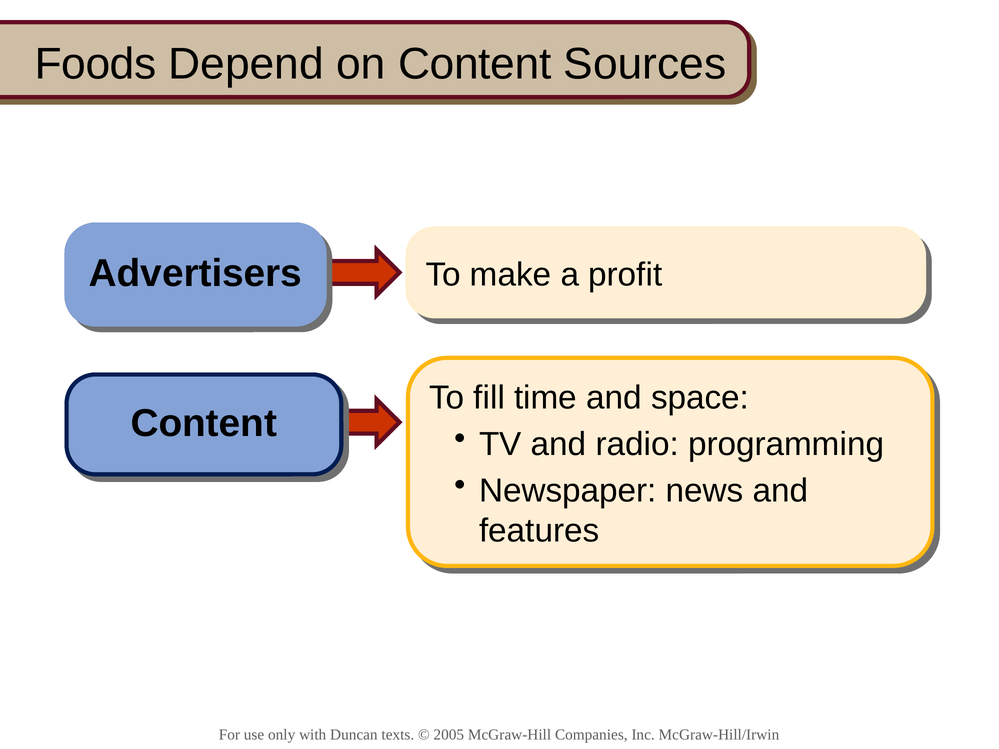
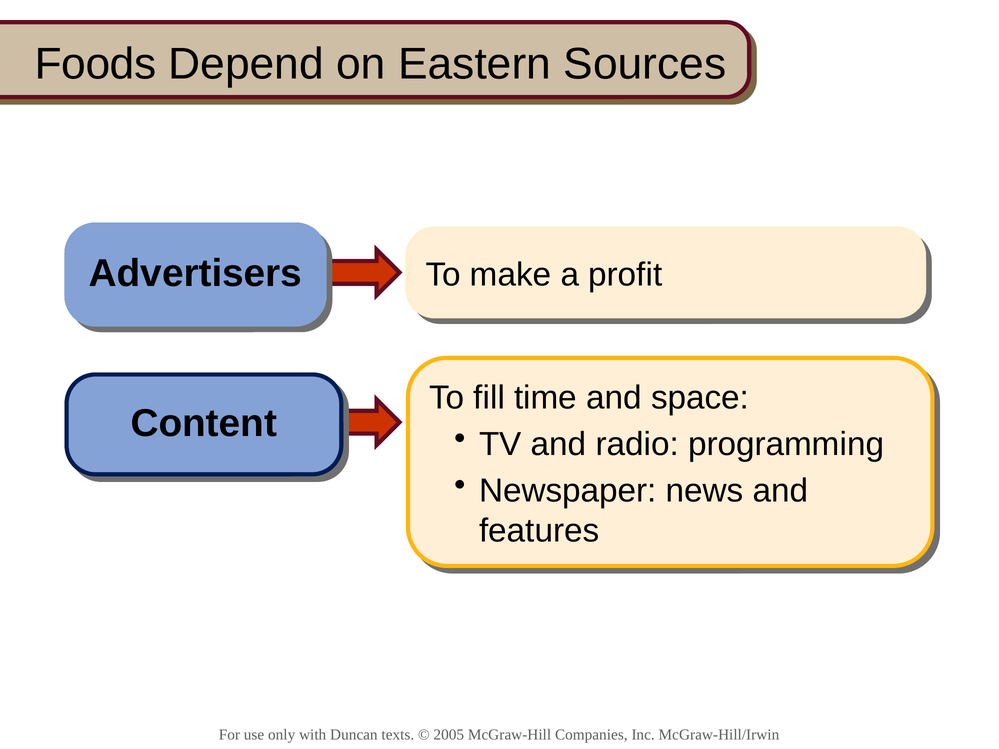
on Content: Content -> Eastern (475, 64)
